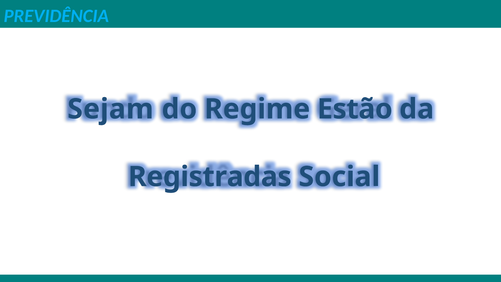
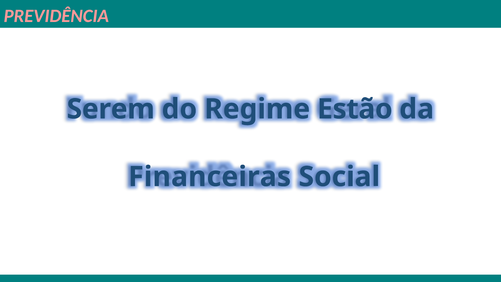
PREVIDÊNCIA colour: light blue -> pink (56, 16)
Sejam: Sejam -> Serem (111, 109)
Registradas: Registradas -> Financeiras (210, 177)
